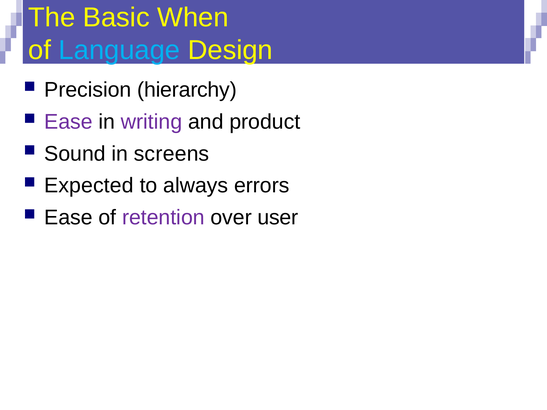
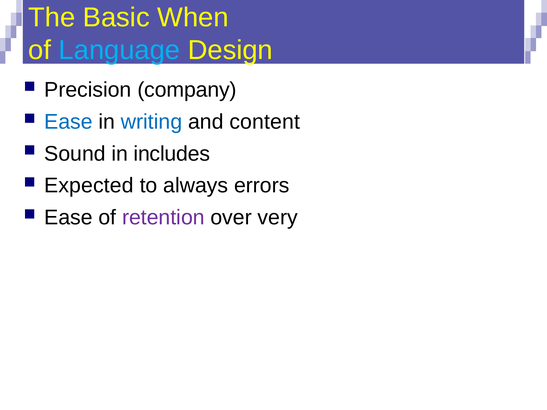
hierarchy: hierarchy -> company (187, 90)
Ease colour: purple -> blue (68, 122)
writing colour: purple -> blue (152, 122)
product: product -> content (265, 122)
screens: screens -> includes (172, 154)
user: user -> very (278, 218)
